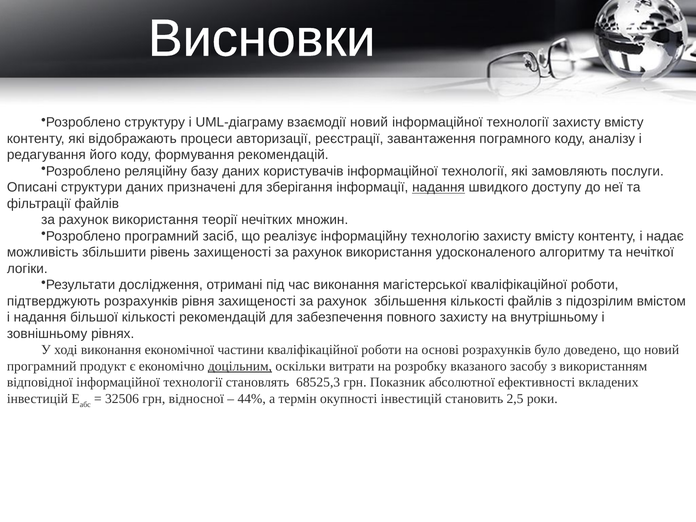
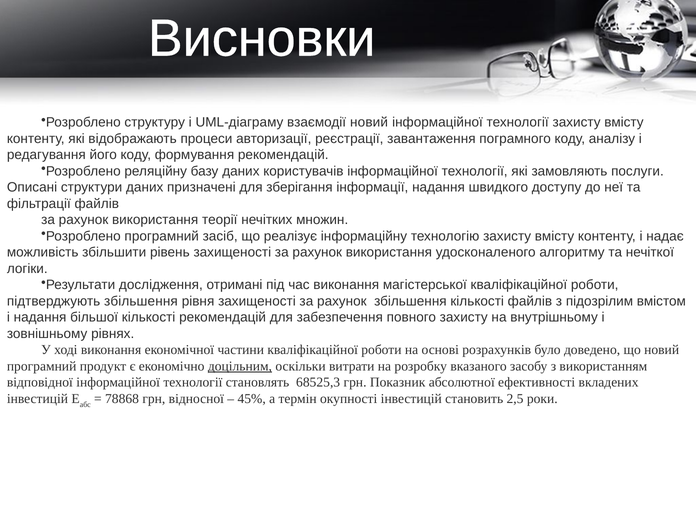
надання underline: present -> none (438, 187)
підтверджують розрахунків: розрахунків -> збільшення (141, 301)
32506: 32506 -> 78868 (122, 399)
44%: 44% -> 45% (252, 399)
